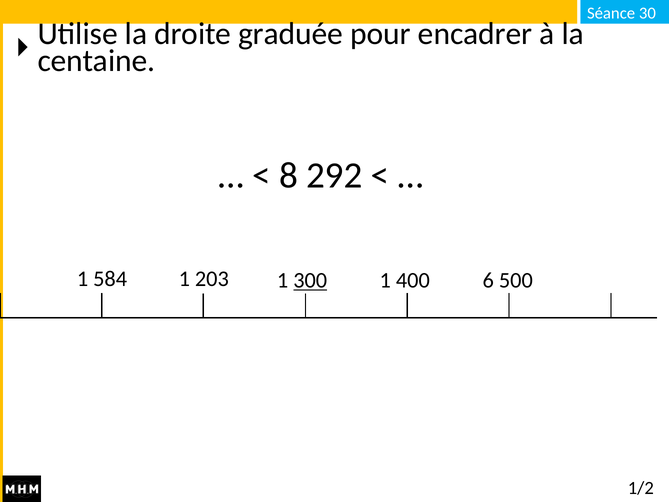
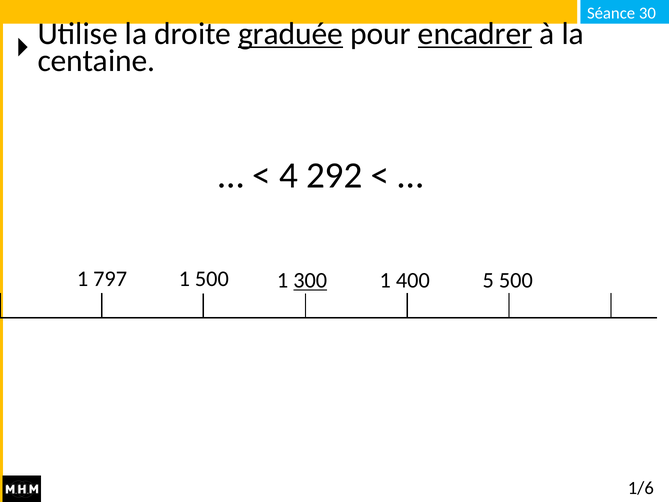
graduée underline: none -> present (291, 34)
encadrer underline: none -> present (475, 34)
8: 8 -> 4 (288, 175)
584: 584 -> 797 (110, 279)
1 203: 203 -> 500 (212, 279)
6: 6 -> 5 (488, 280)
1/2: 1/2 -> 1/6 (641, 488)
